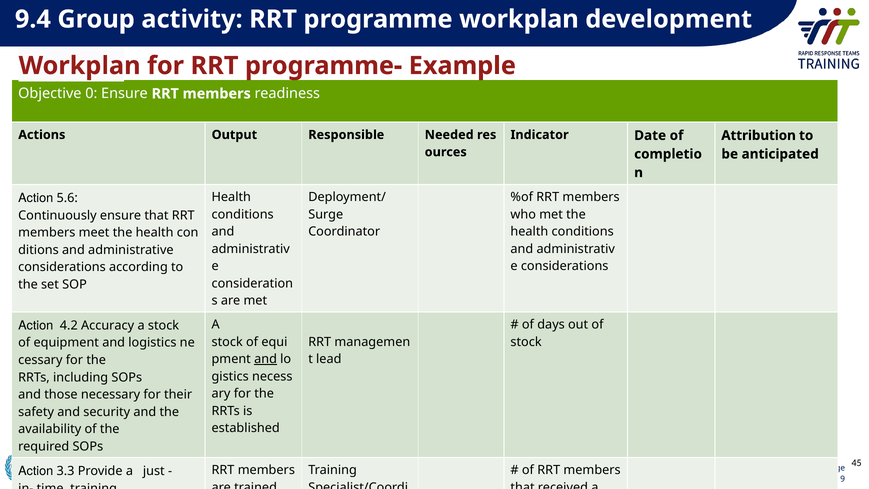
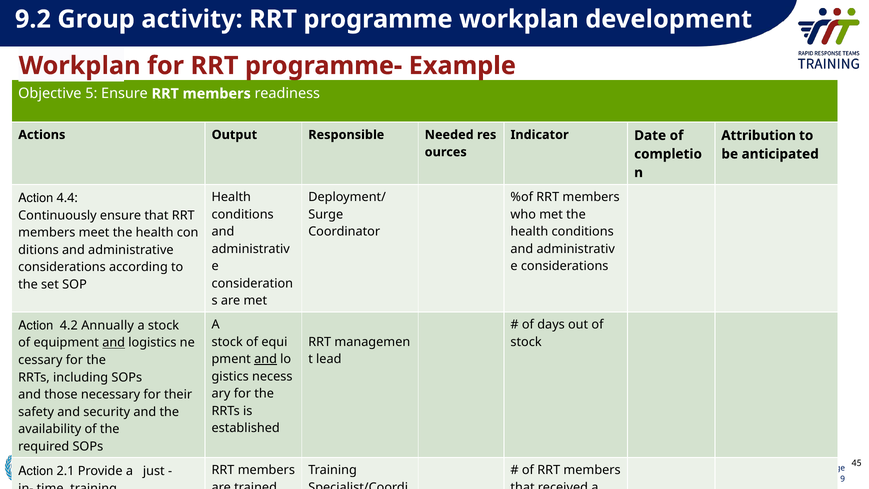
9.4: 9.4 -> 9.2 (33, 19)
0: 0 -> 5 (91, 94)
5.6: 5.6 -> 4.4 (67, 198)
Accuracy: Accuracy -> Annually (108, 325)
and underline: none -> present (114, 343)
3.3: 3.3 -> 2.1 (66, 471)
